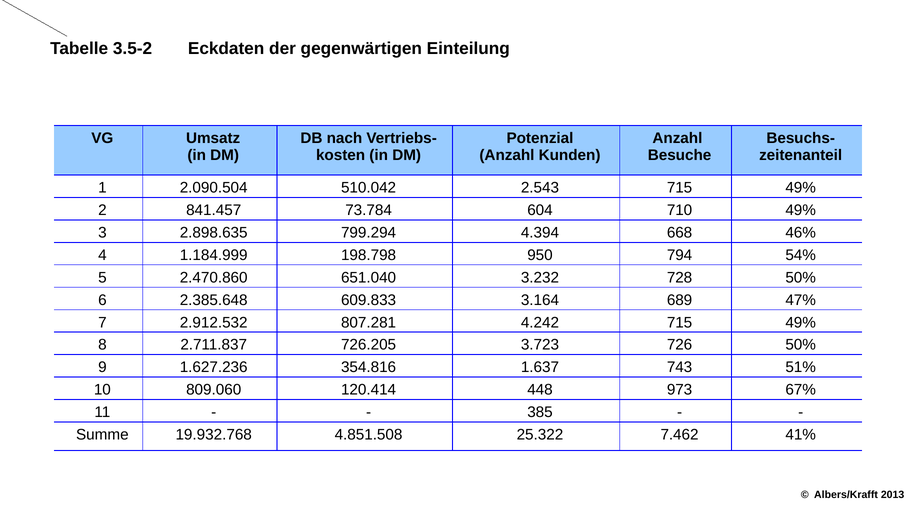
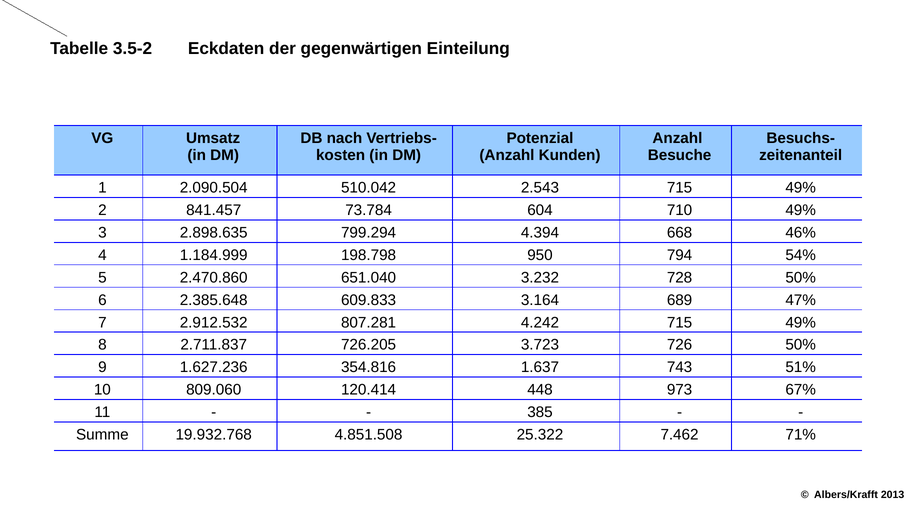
41%: 41% -> 71% (801, 434)
